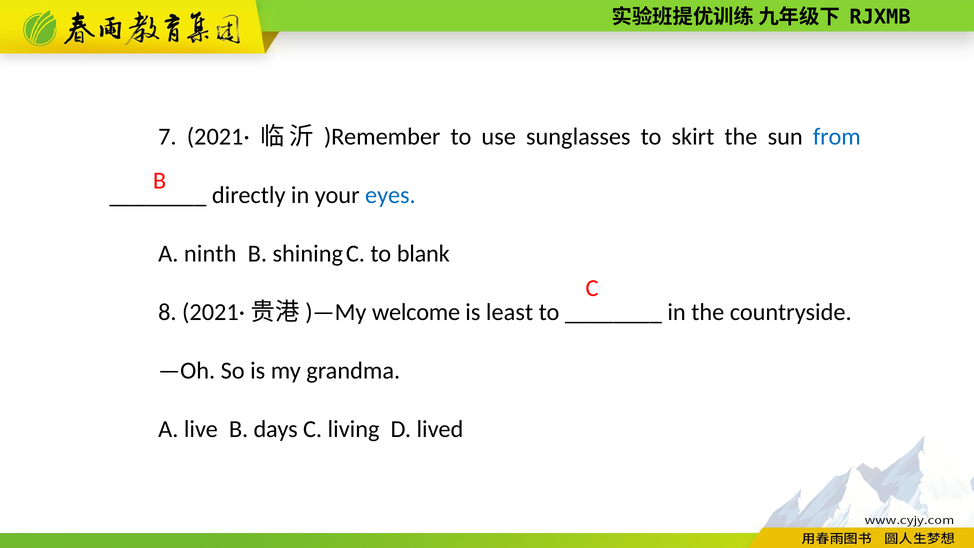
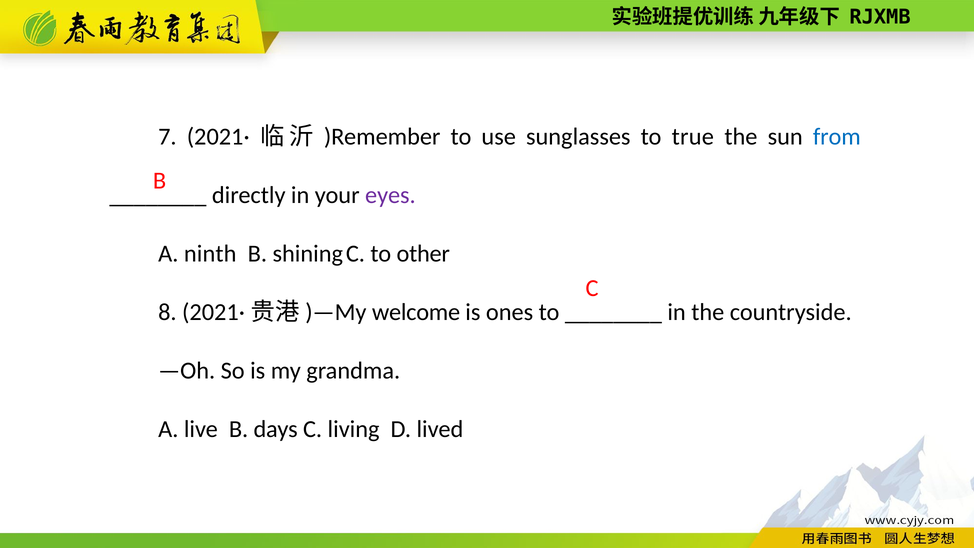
skirt: skirt -> true (693, 137)
eyes colour: blue -> purple (390, 195)
blank: blank -> other (423, 254)
least: least -> ones (510, 312)
